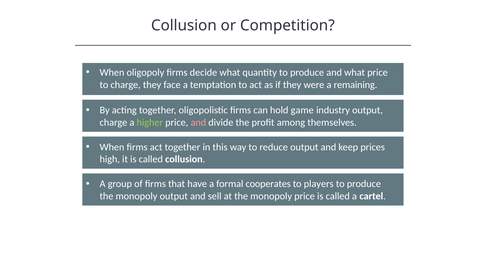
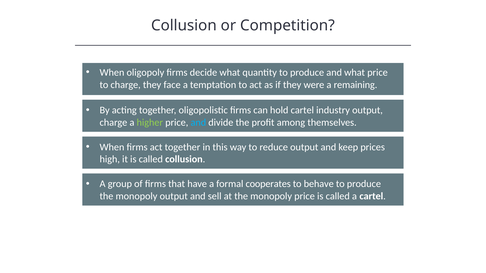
hold game: game -> cartel (302, 110)
and colour: pink -> light blue (198, 123)
players: players -> behave (319, 184)
